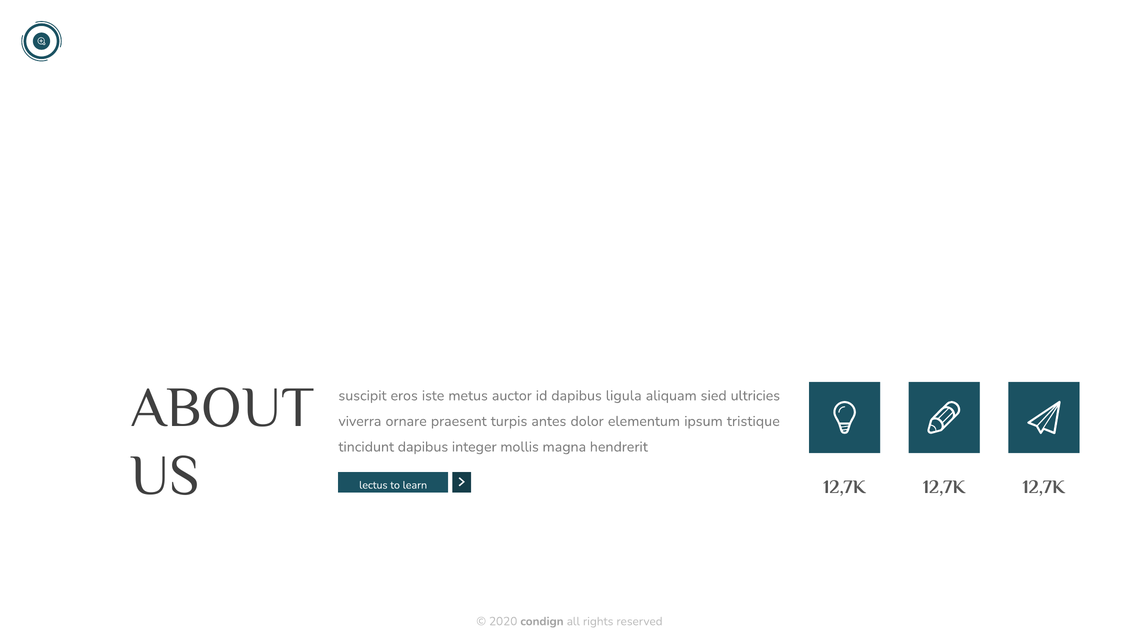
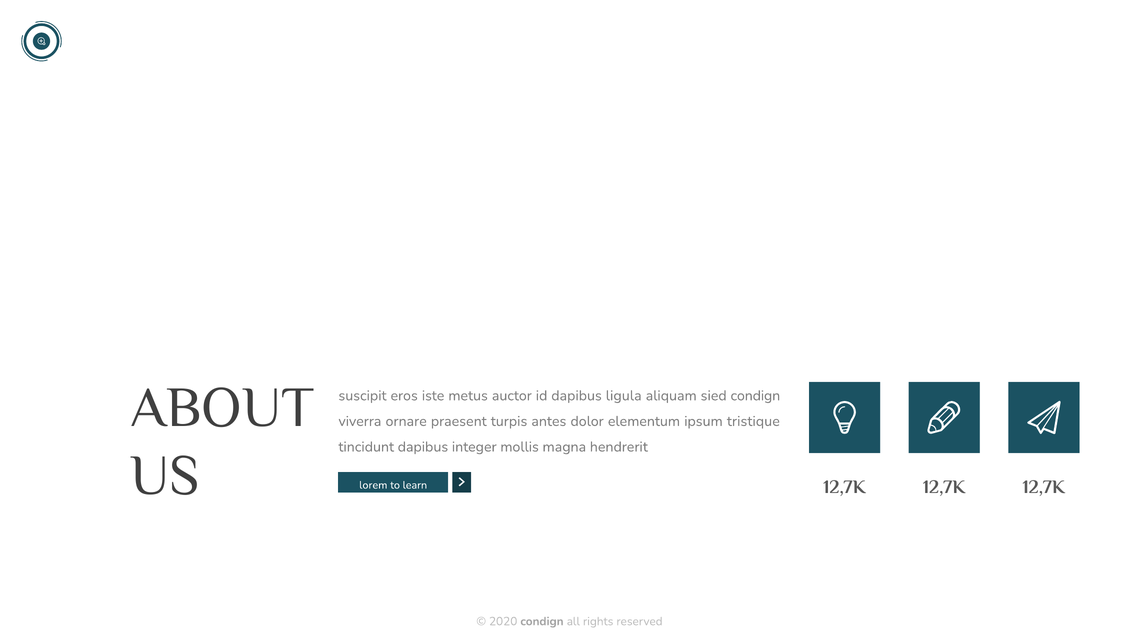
sied ultricies: ultricies -> condign (755, 396)
lectus: lectus -> lorem (373, 486)
